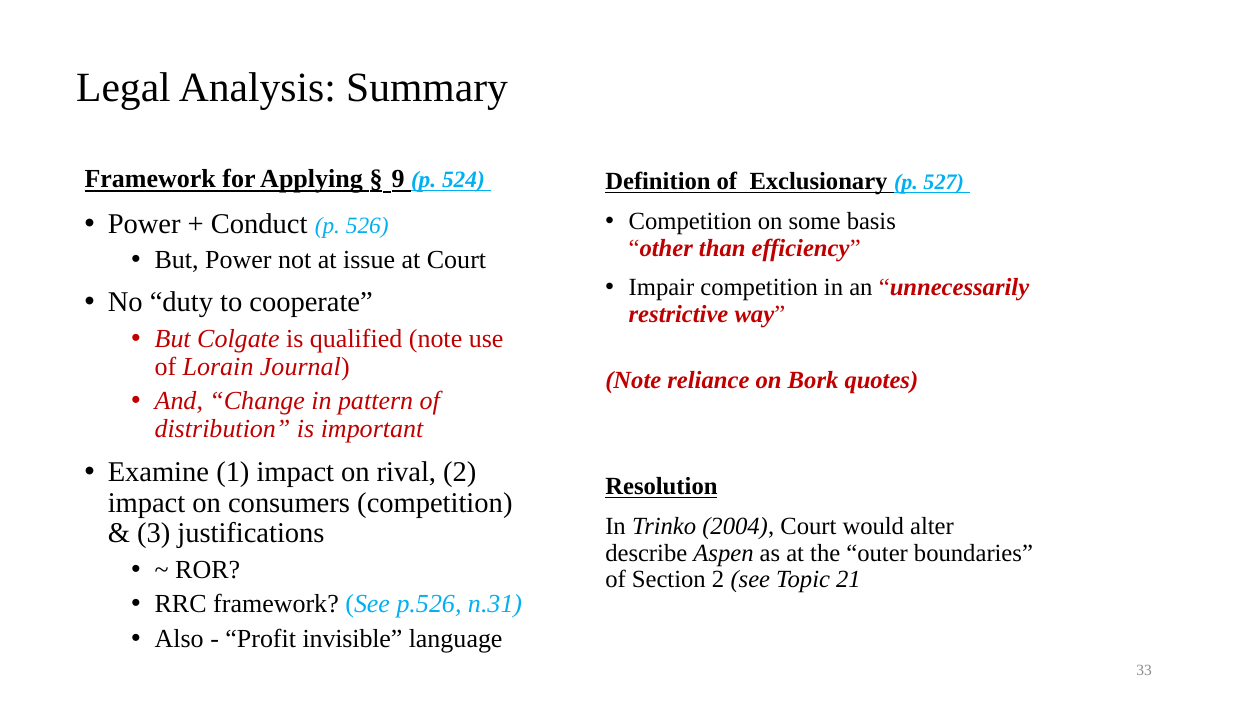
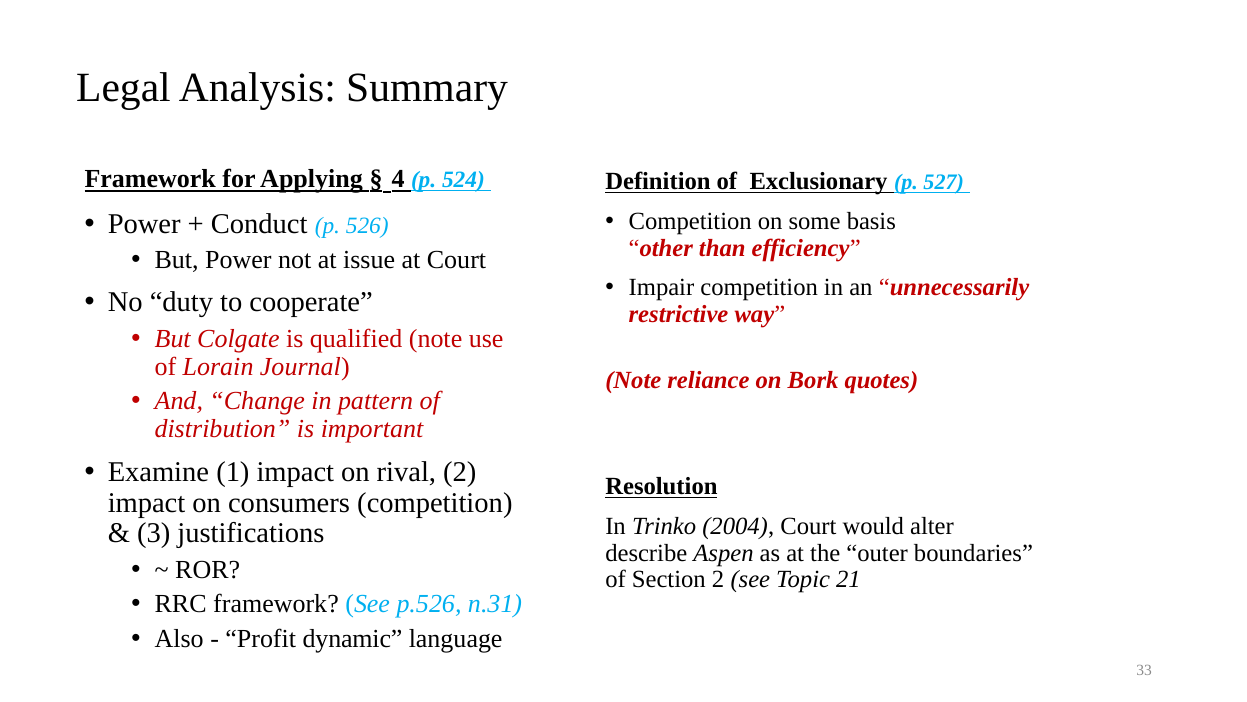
9: 9 -> 4 (398, 179)
invisible: invisible -> dynamic (352, 638)
